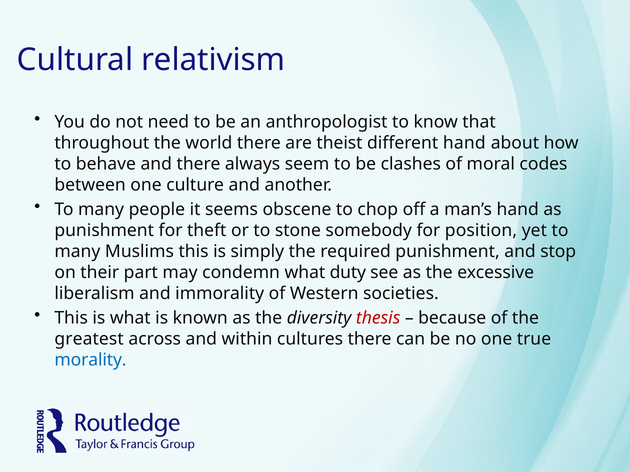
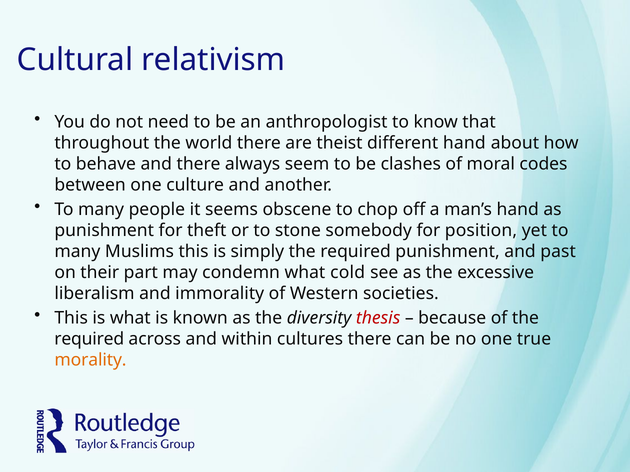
stop: stop -> past (558, 252)
duty: duty -> cold (348, 273)
greatest: greatest -> required (89, 339)
morality colour: blue -> orange (90, 360)
